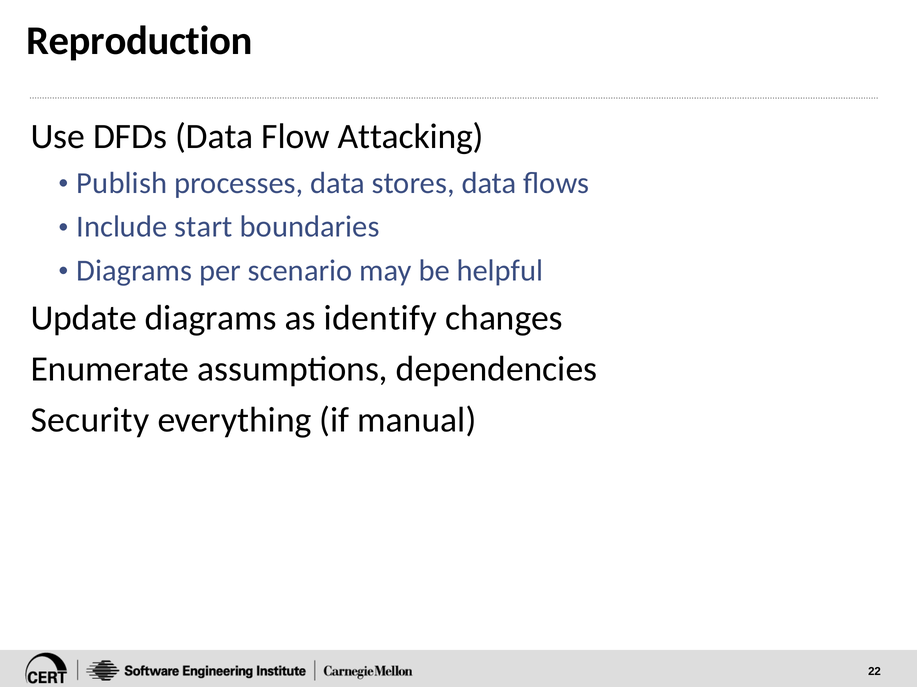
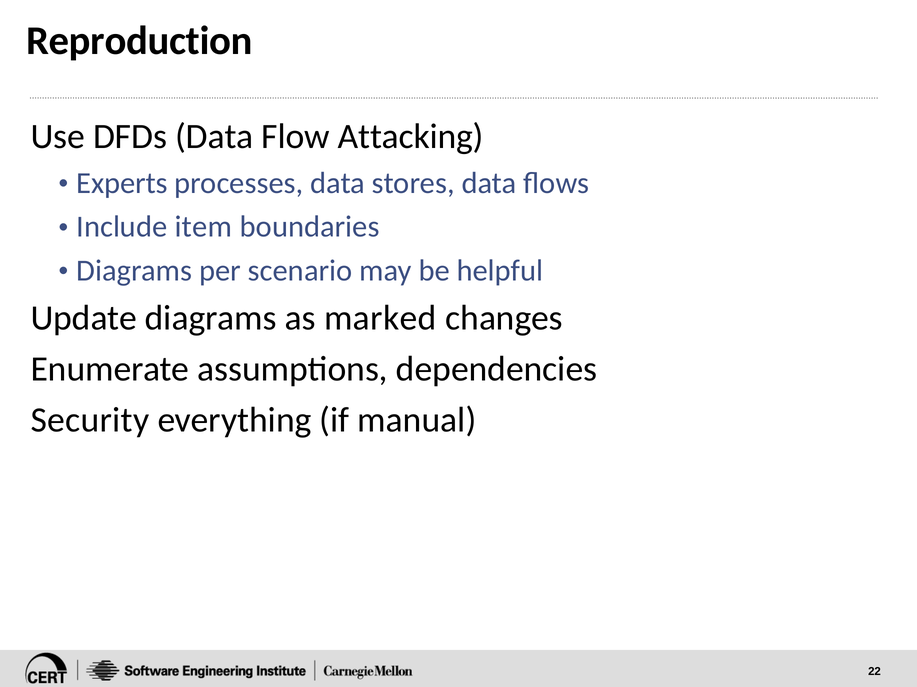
Publish: Publish -> Experts (122, 183)
start: start -> item (203, 227)
identify: identify -> marked (380, 319)
